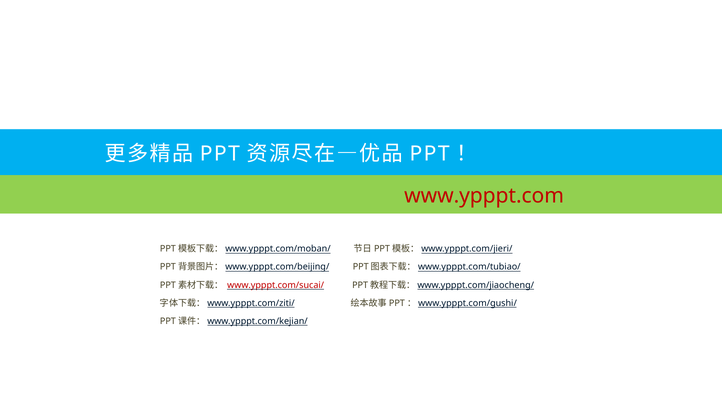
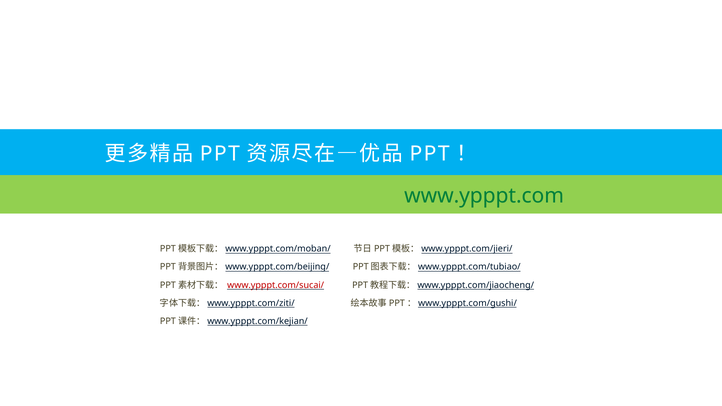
www.ypppt.com colour: red -> green (484, 196)
